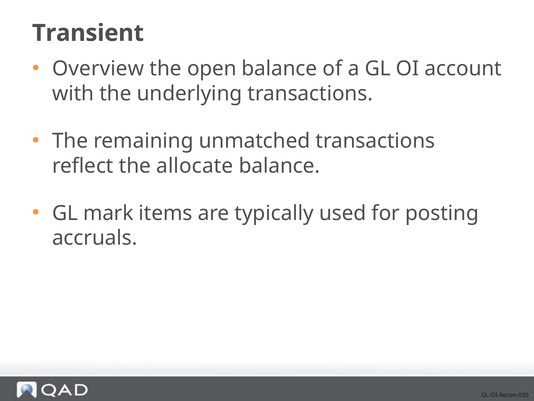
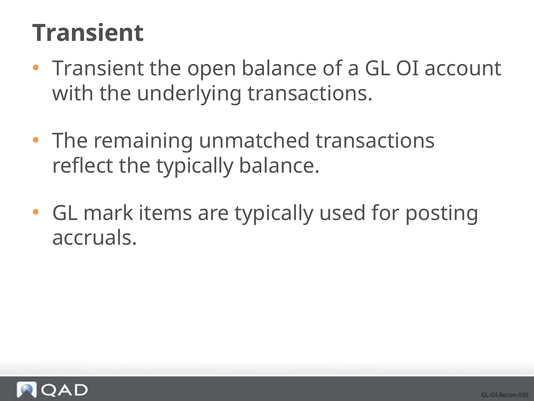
Overview: Overview -> Transient (98, 69)
the allocate: allocate -> typically (195, 166)
